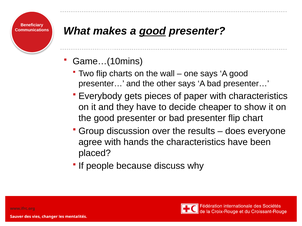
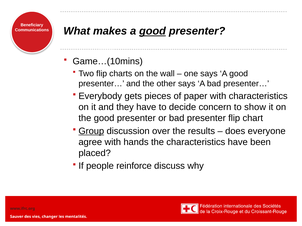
cheaper: cheaper -> concern (215, 107)
Group underline: none -> present (91, 131)
because: because -> reinforce (134, 166)
